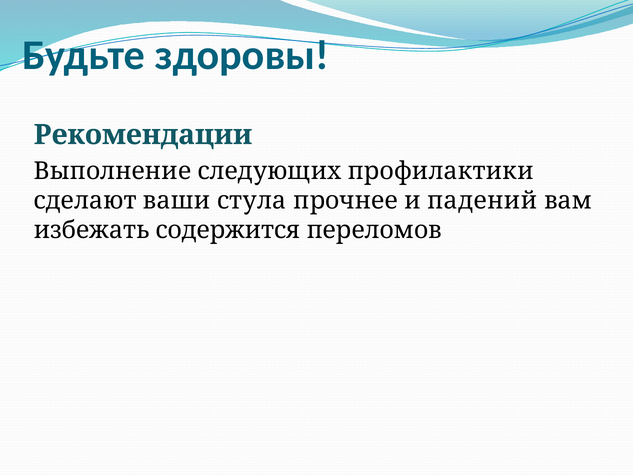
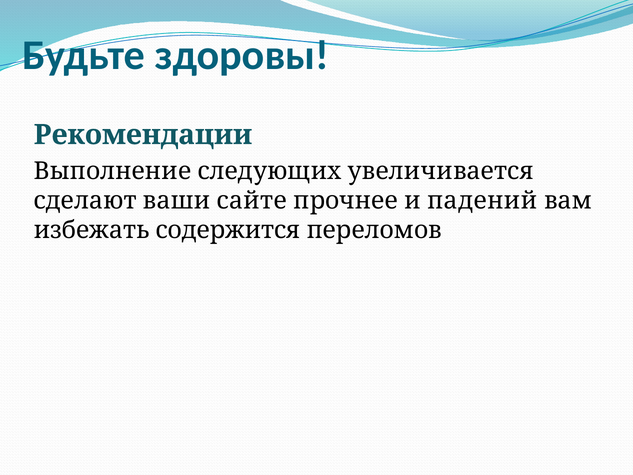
профилактики: профилактики -> увеличивается (441, 171)
стула: стула -> сайте (252, 201)
